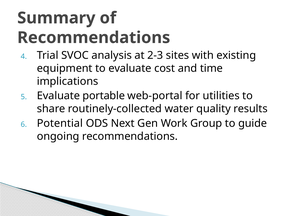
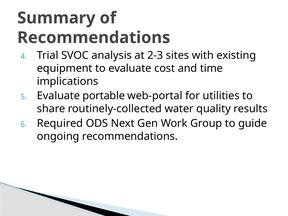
Potential: Potential -> Required (60, 123)
